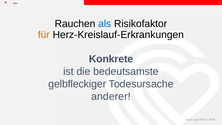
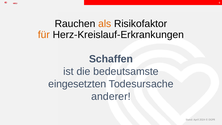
als colour: blue -> orange (105, 24)
Konkrete: Konkrete -> Schaffen (111, 59)
gelbfleckiger: gelbfleckiger -> eingesetzten (77, 84)
